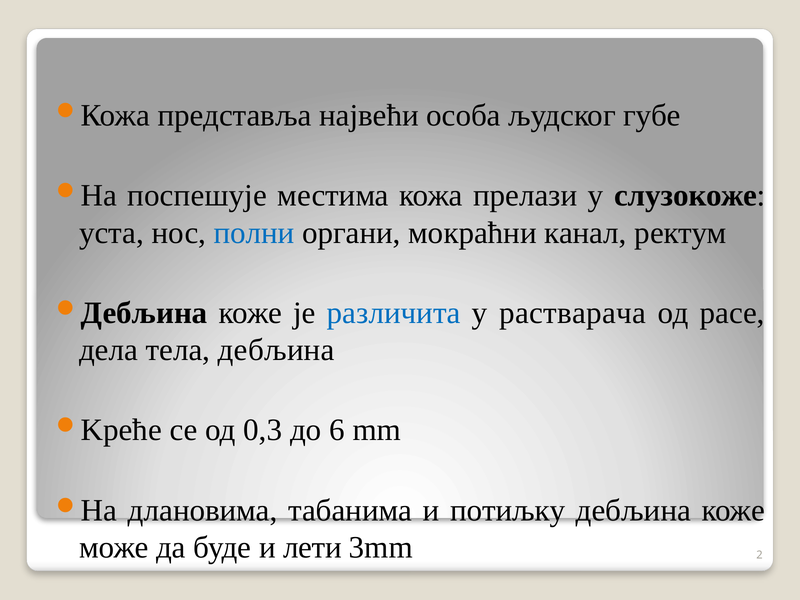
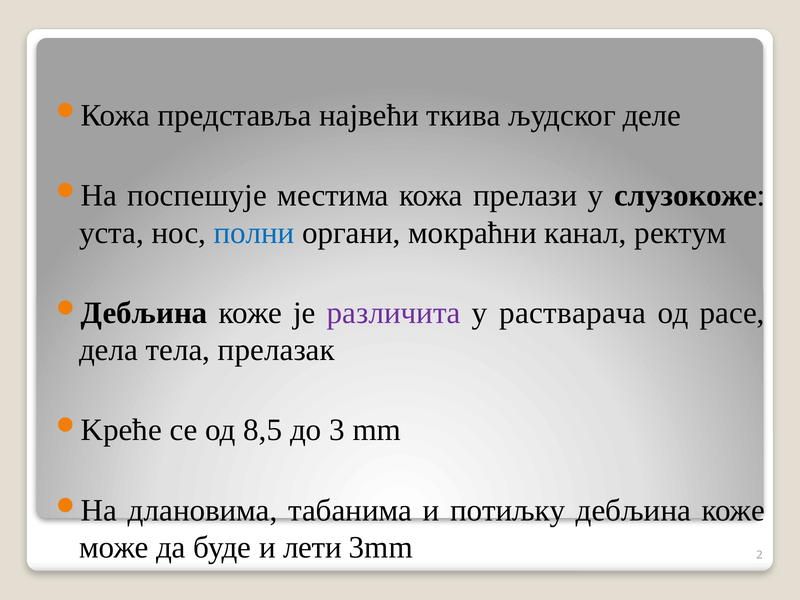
особа: особа -> ткива (464, 115)
губе: губе -> деле (652, 115)
различита colour: blue -> purple (394, 313)
тела дебљина: дебљина -> прелазак (276, 350)
0,3: 0,3 -> 8,5 (263, 430)
6: 6 -> 3 (337, 430)
